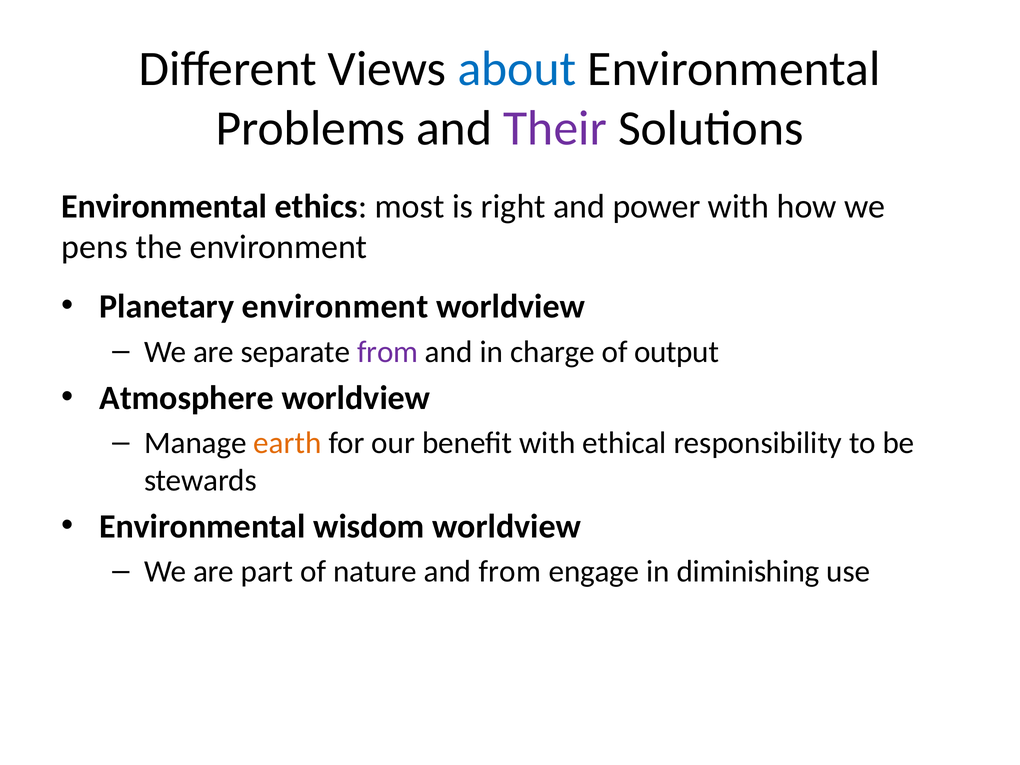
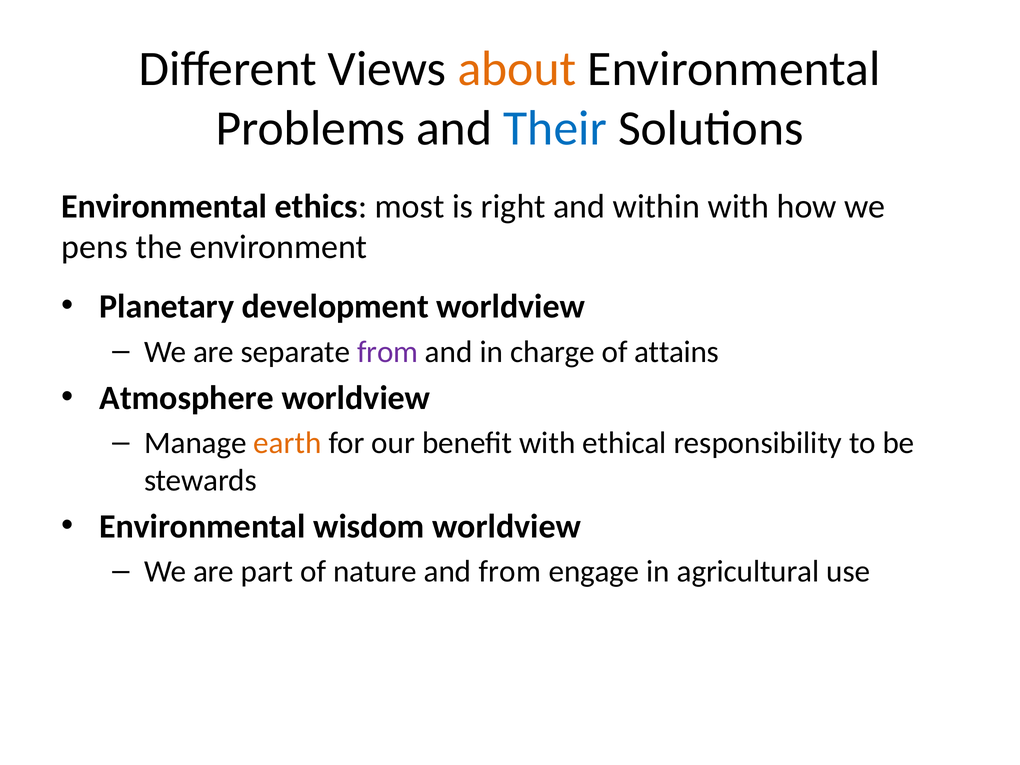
about colour: blue -> orange (517, 69)
Their colour: purple -> blue (555, 128)
power: power -> within (656, 206)
Planetary environment: environment -> development (335, 307)
output: output -> attains (677, 352)
diminishing: diminishing -> agricultural (748, 572)
